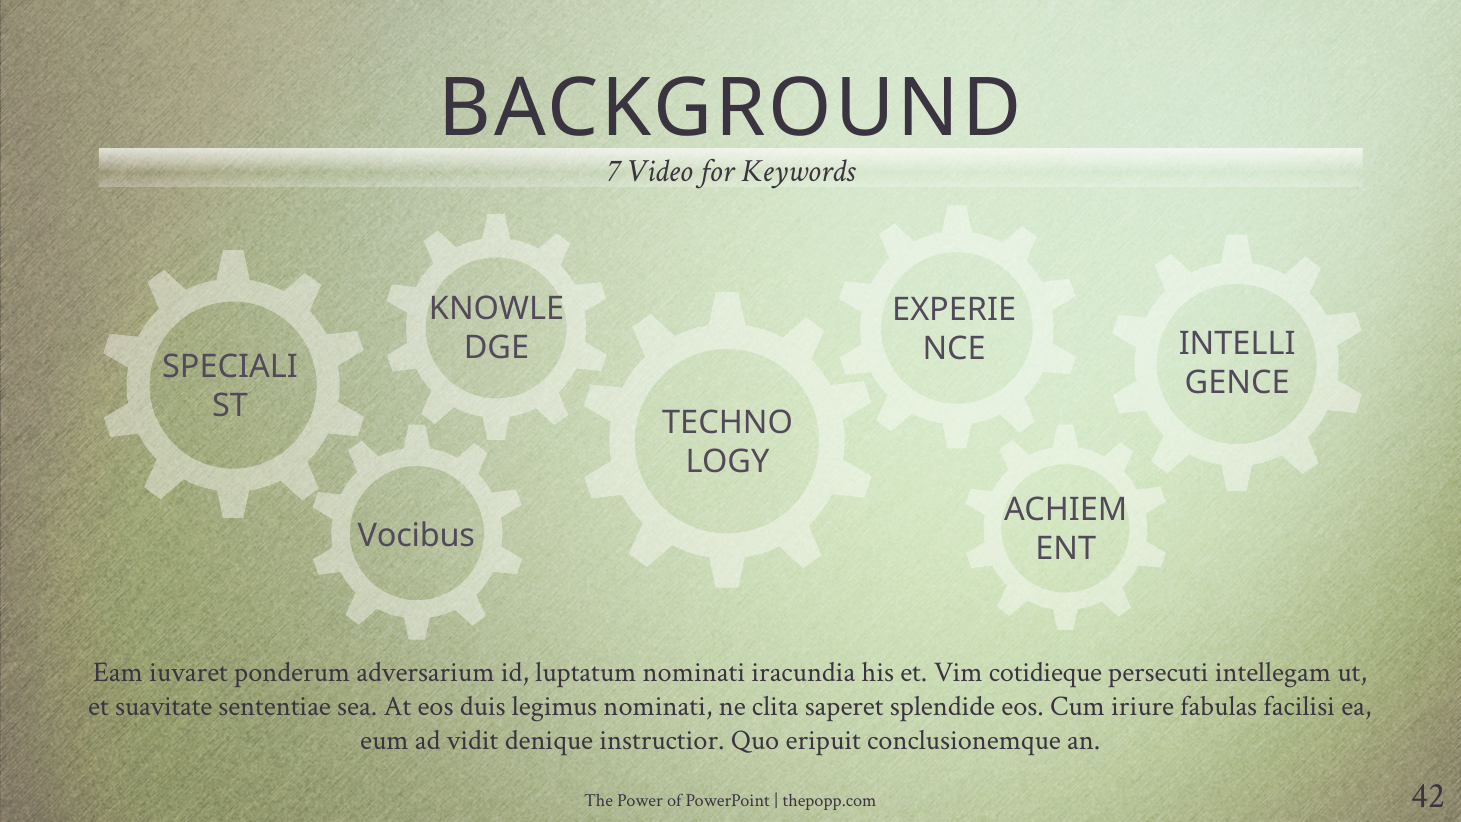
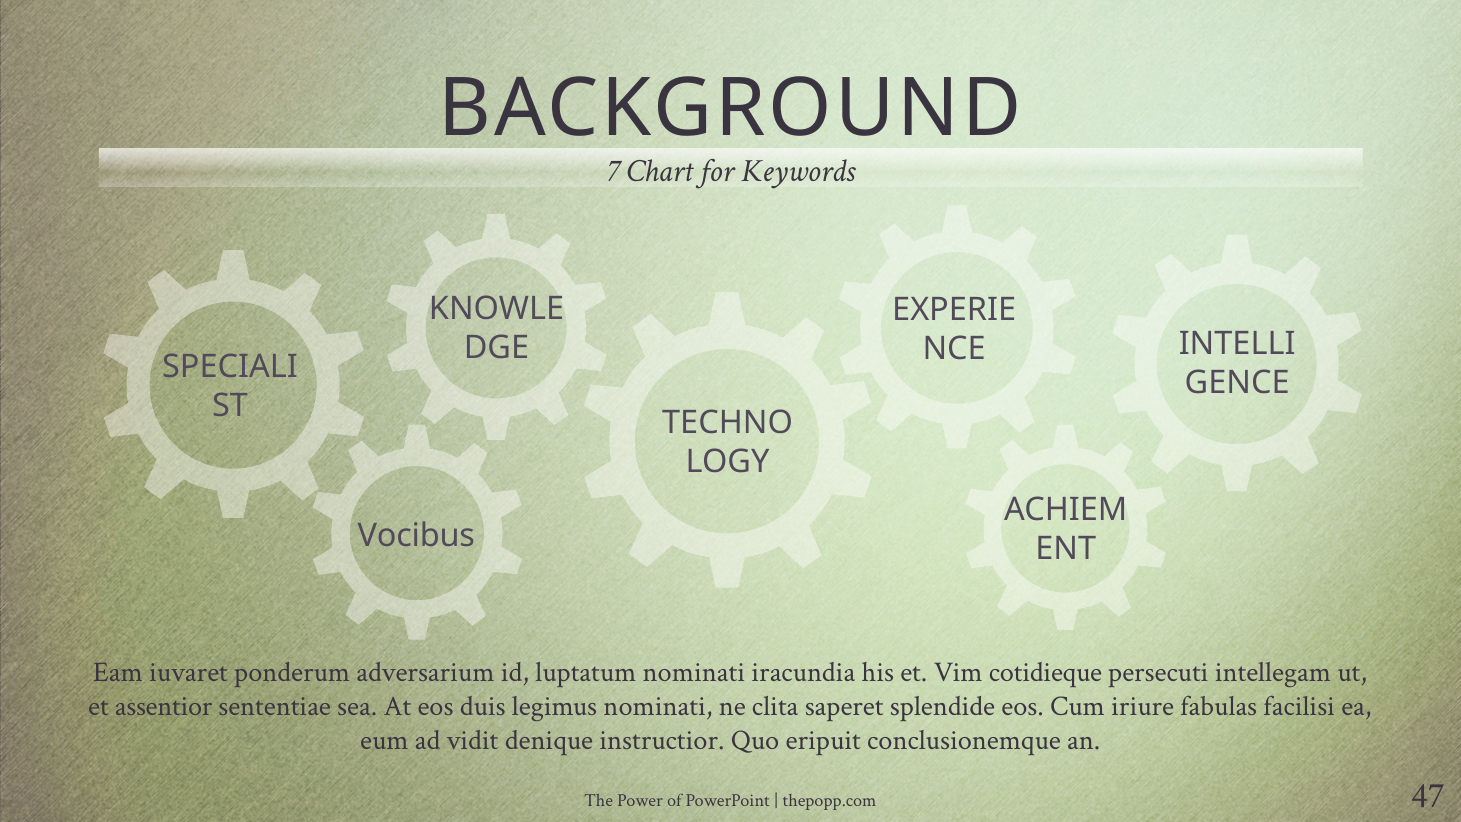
Video: Video -> Chart (659, 171)
suavitate: suavitate -> assentior (164, 706)
42: 42 -> 47 (1428, 795)
